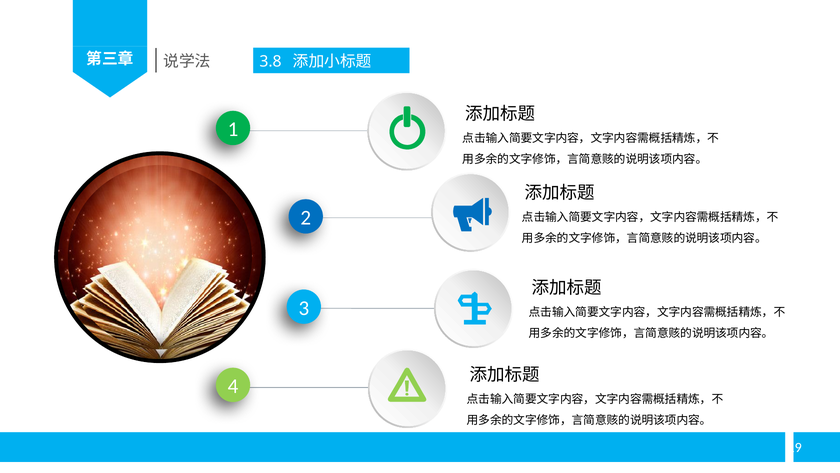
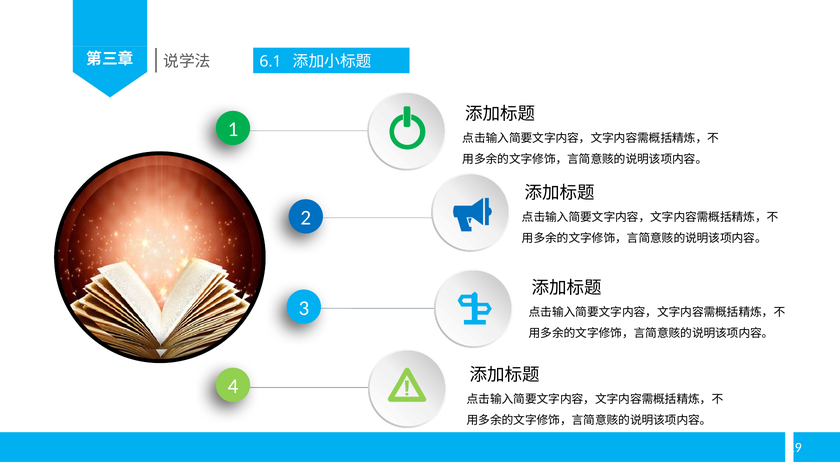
3.8: 3.8 -> 6.1 (270, 61)
